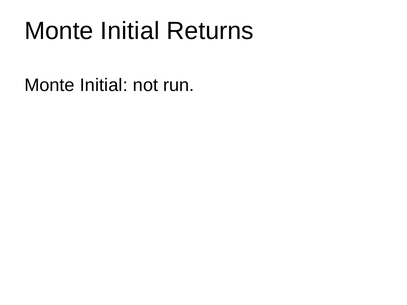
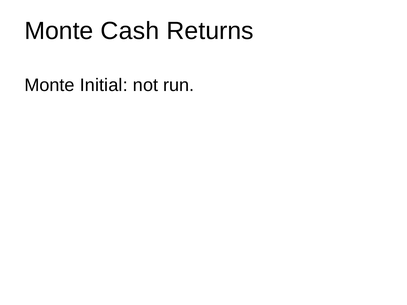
Initial: Initial -> Cash (130, 31)
